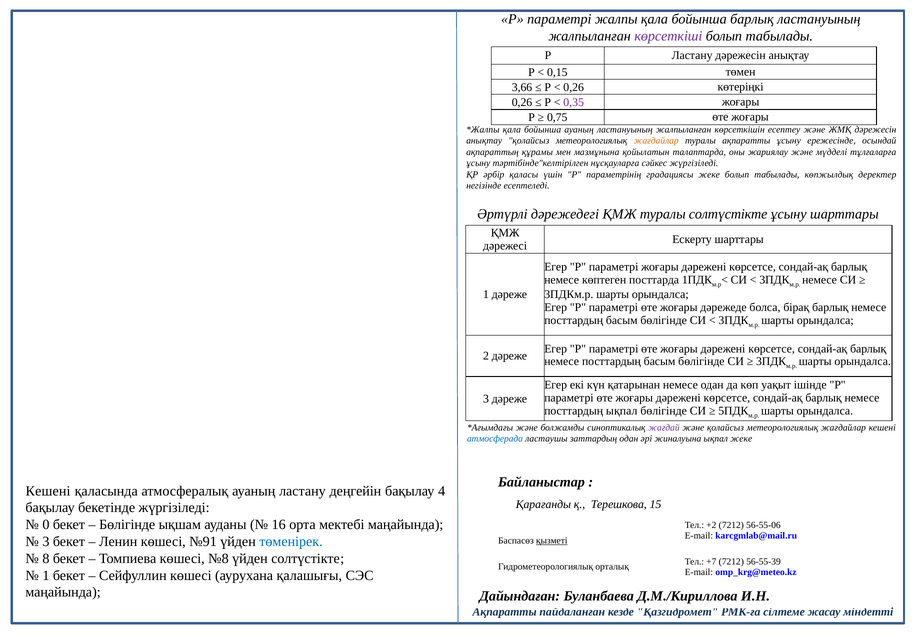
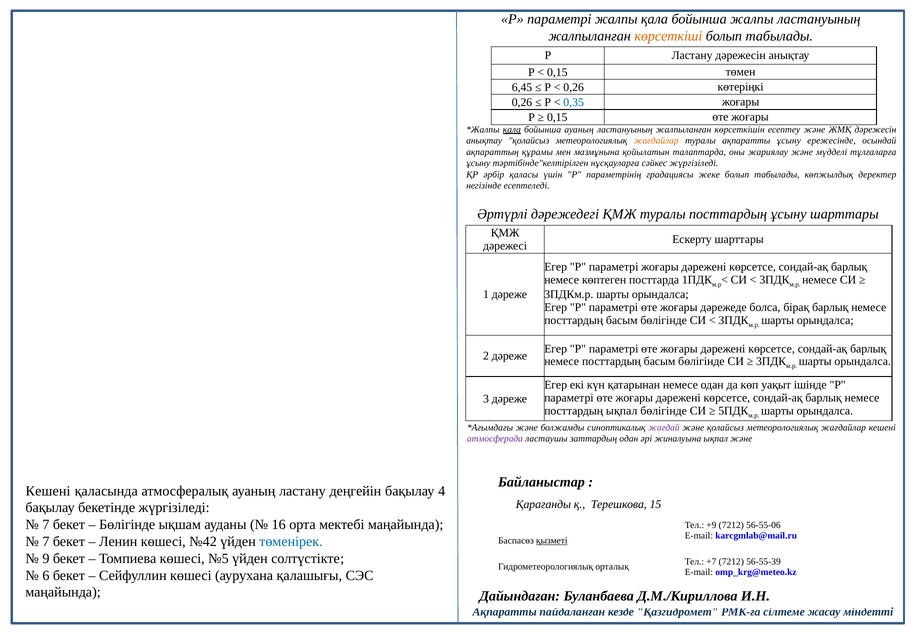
бойынша барлық: барлық -> жалпы (752, 19)
көрсеткіші colour: purple -> orange (668, 36)
3,66: 3,66 -> 6,45 (522, 87)
0,35 colour: purple -> blue (574, 102)
0,75: 0,75 -> 0,15 (557, 118)
қала underline: none -> present (512, 130)
туралы солтүстікте: солтүстікте -> посттардың (728, 214)
атмосферада colour: blue -> purple (495, 439)
ықпал жеке: жеке -> және (741, 439)
0: 0 -> 7 (46, 525)
+2: +2 -> +9 (711, 525)
3: 3 -> 7 (46, 542)
№91: №91 -> №42 (203, 542)
8: 8 -> 9 (46, 559)
№8: №8 -> №5 (218, 559)
1: 1 -> 6 (46, 576)
